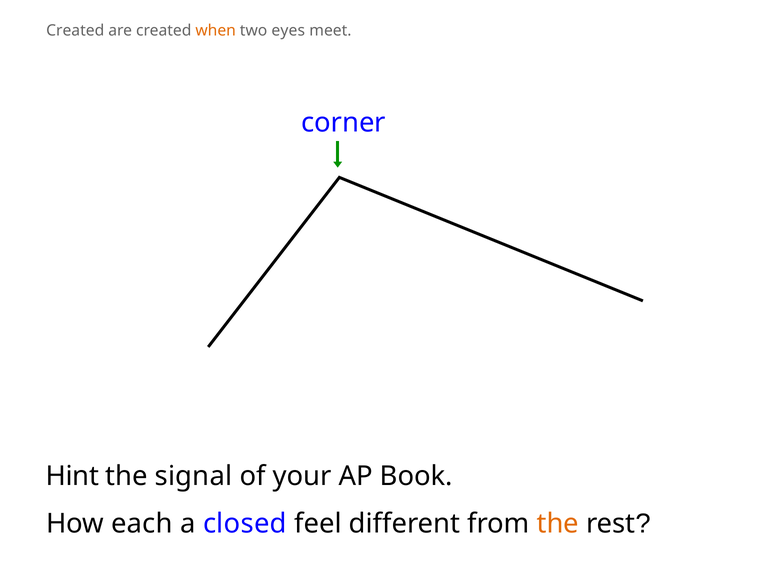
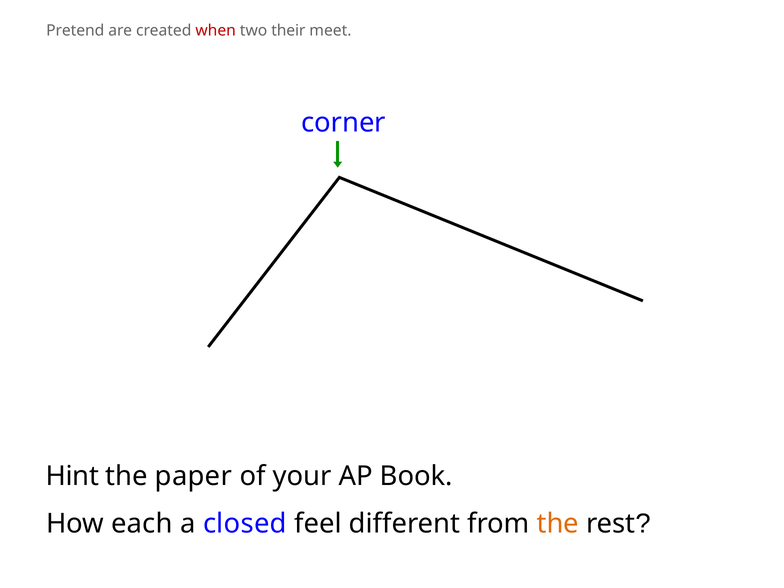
Created: Created -> Pretend (75, 31)
when colour: orange -> red (216, 31)
eyes: eyes -> their (288, 31)
signal: signal -> paper (193, 476)
